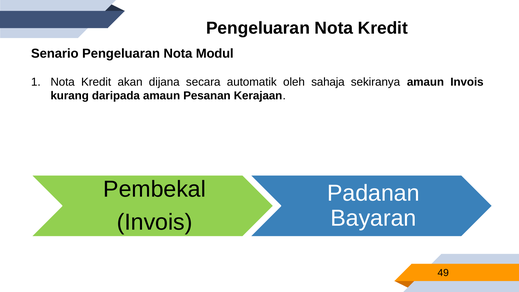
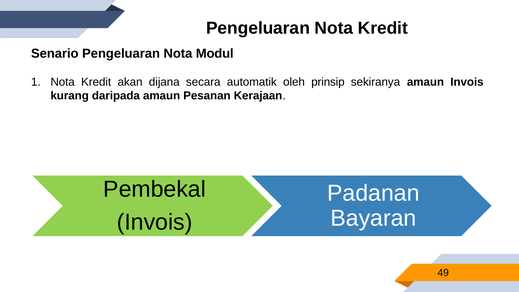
sahaja: sahaja -> prinsip (328, 82)
